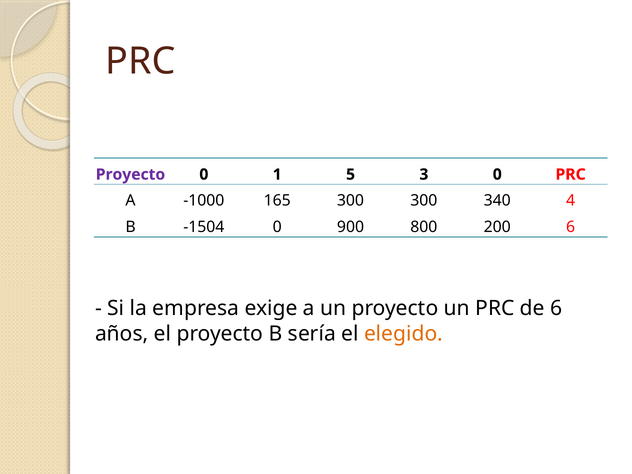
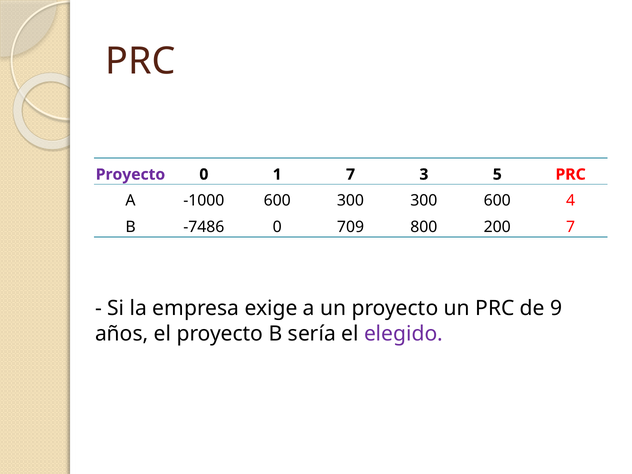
1 5: 5 -> 7 (351, 174)
3 0: 0 -> 5 (497, 174)
-1000 165: 165 -> 600 (277, 201)
300 340: 340 -> 600 (497, 201)
-1504: -1504 -> -7486 (204, 227)
900: 900 -> 709 (351, 227)
200 6: 6 -> 7 (571, 227)
de 6: 6 -> 9 (556, 309)
elegido colour: orange -> purple (403, 334)
